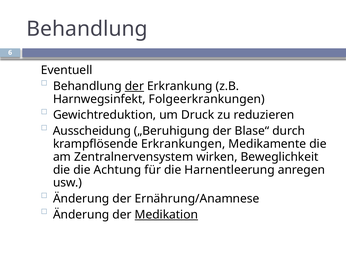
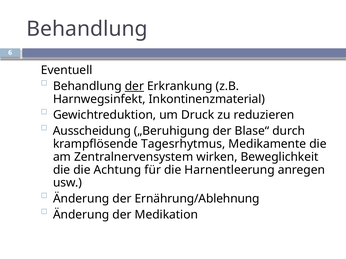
Folgeerkrankungen: Folgeerkrankungen -> Inkontinenzmaterial (207, 99)
Erkrankungen: Erkrankungen -> Tagesrhytmus (183, 144)
Ernährung/Anamnese: Ernährung/Anamnese -> Ernährung/Ablehnung (197, 199)
Medikation underline: present -> none (166, 215)
